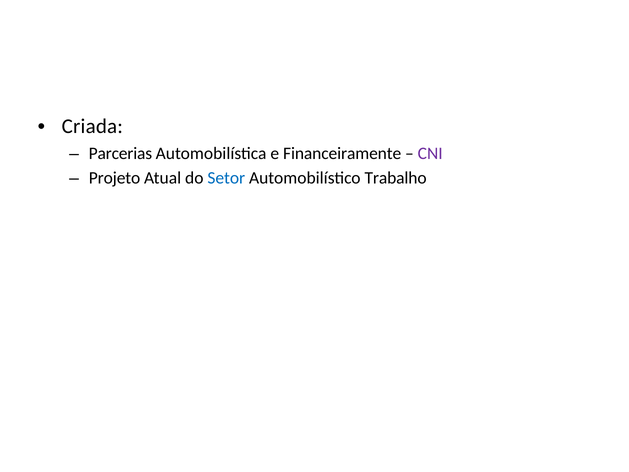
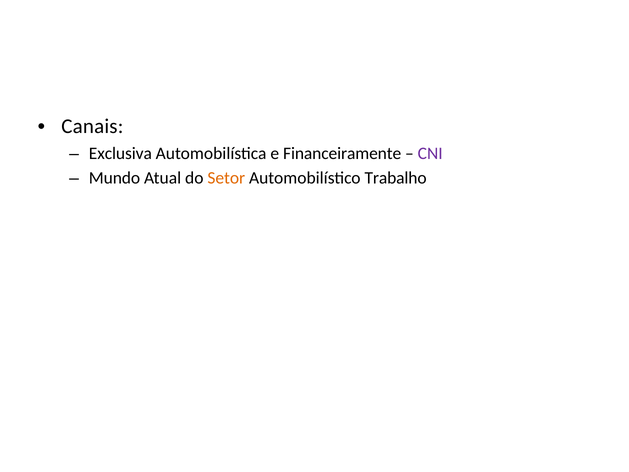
Criada: Criada -> Canais (92, 126)
Parcerias: Parcerias -> Exclusiva (120, 153)
Projeto: Projeto -> Mundo (115, 178)
Setor colour: blue -> orange (226, 178)
